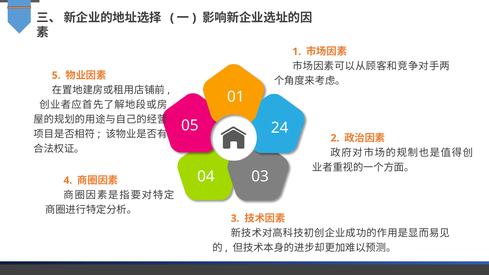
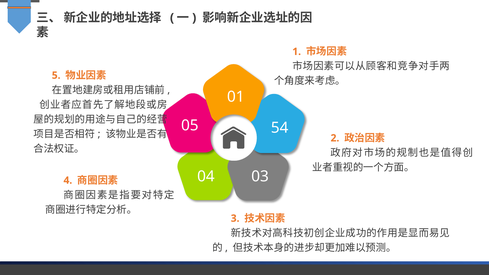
24: 24 -> 54 (280, 128)
